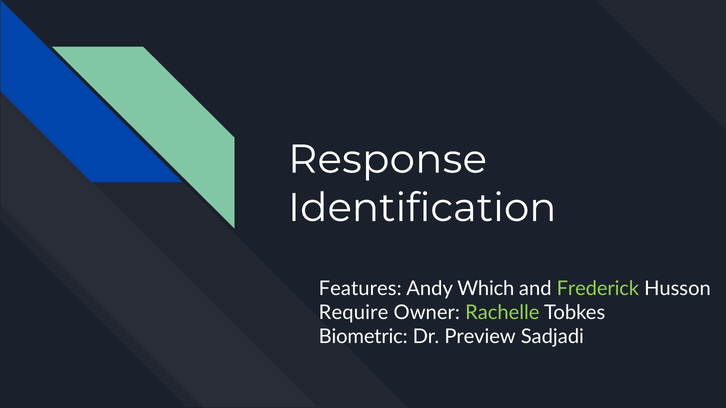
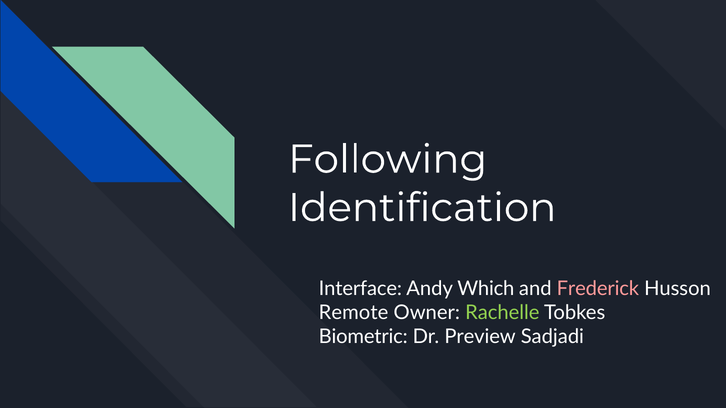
Response: Response -> Following (388, 160)
Features: Features -> Interface (360, 289)
Frederick colour: light green -> pink (598, 289)
Require: Require -> Remote (354, 313)
